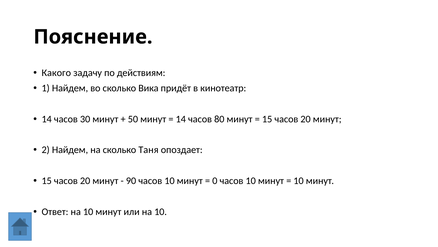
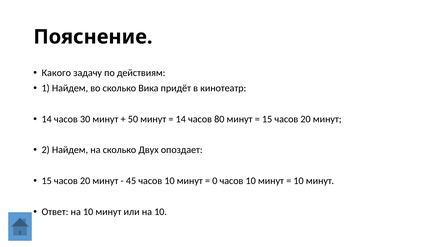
Таня: Таня -> Двух (149, 150)
90: 90 -> 45 (131, 180)
